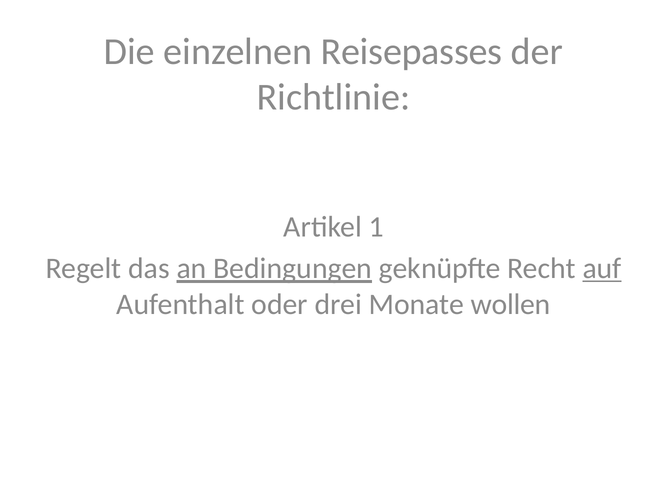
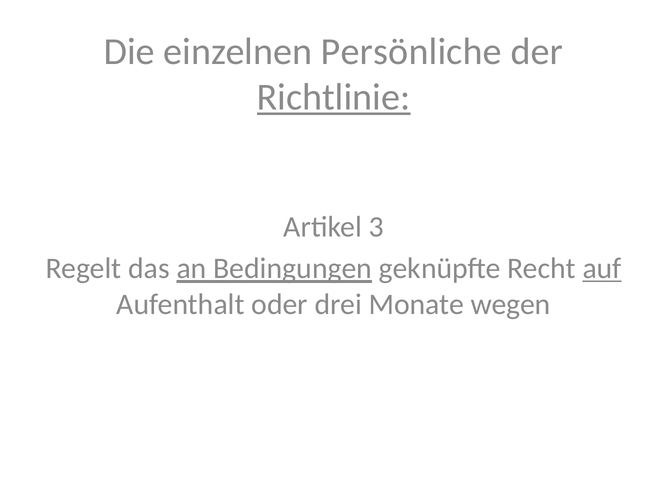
Reisepasses: Reisepasses -> Persönliche (411, 52)
Richtlinie underline: none -> present (334, 97)
1: 1 -> 3 (376, 227)
wollen: wollen -> wegen (511, 305)
